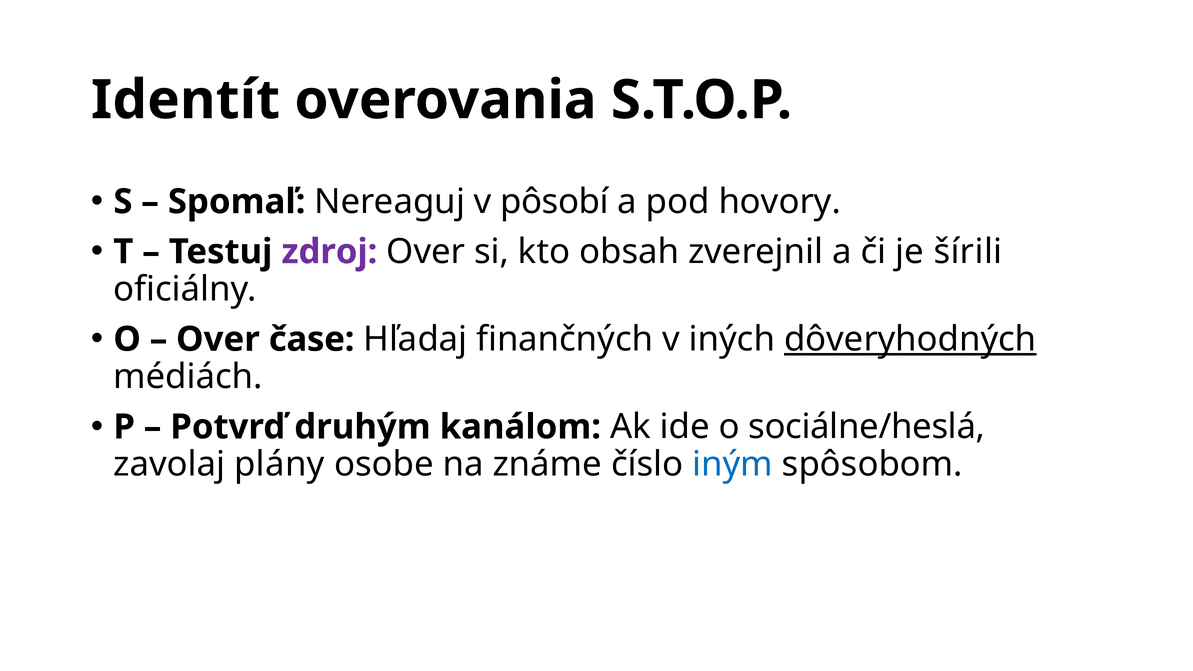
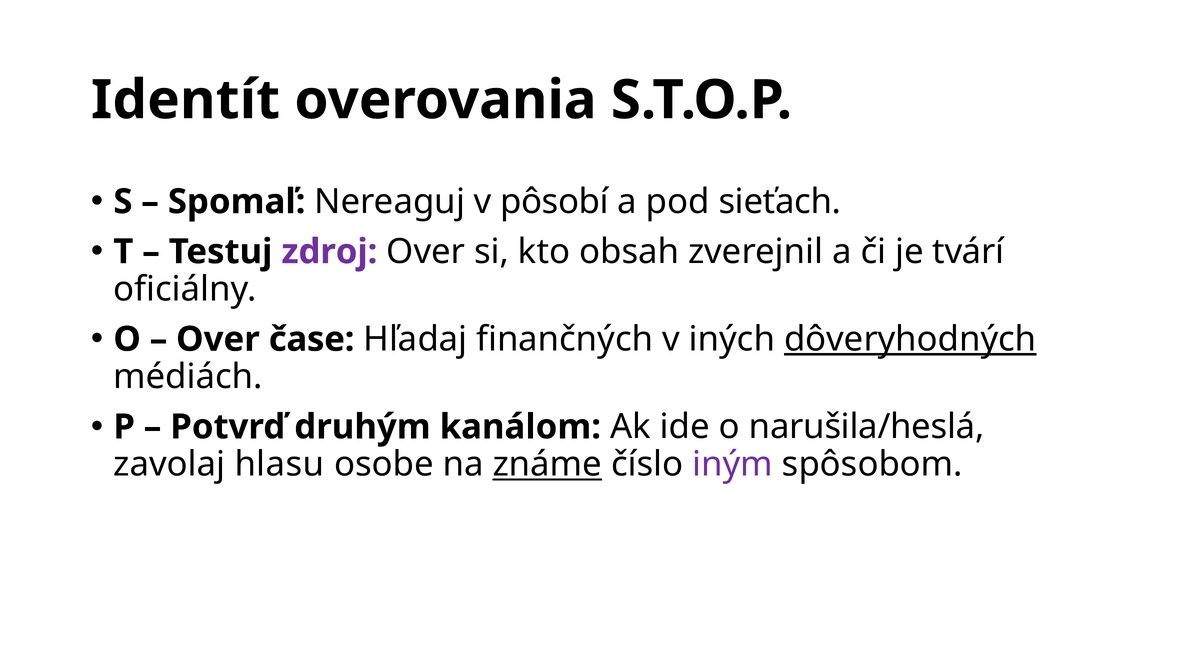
hovory: hovory -> sieťach (780, 202)
šírili: šírili -> tvárí (968, 252)
sociálne/heslá: sociálne/heslá -> narušila/heslá (867, 427)
plány: plány -> hlasu (279, 465)
známe underline: none -> present (547, 465)
iným colour: blue -> purple (733, 465)
